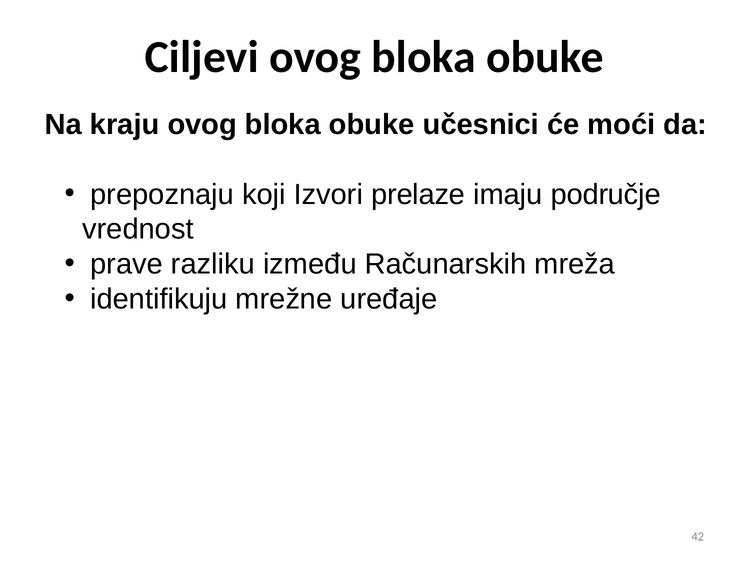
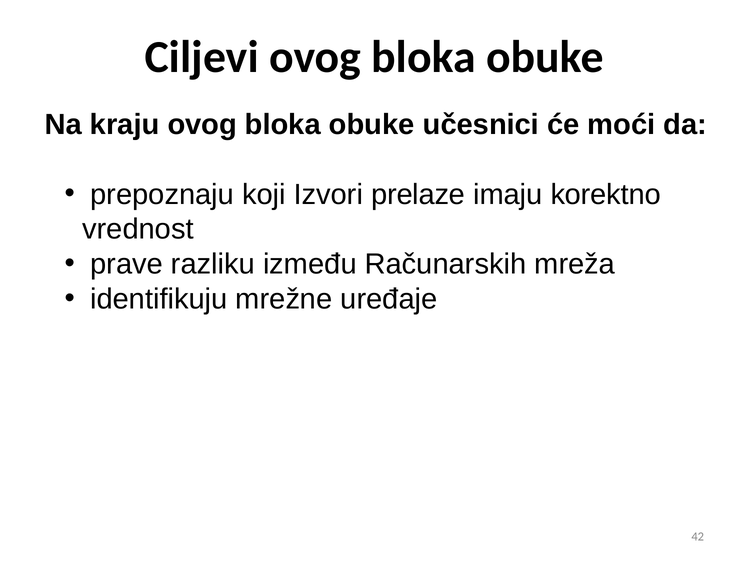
područje: područje -> korektno (606, 194)
